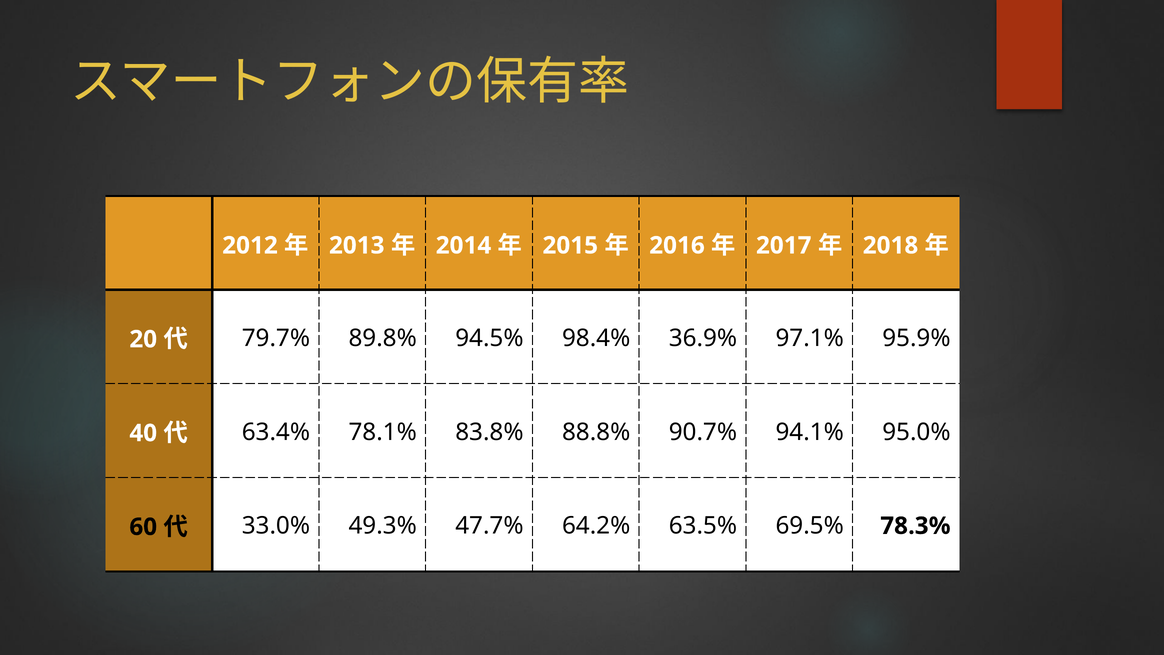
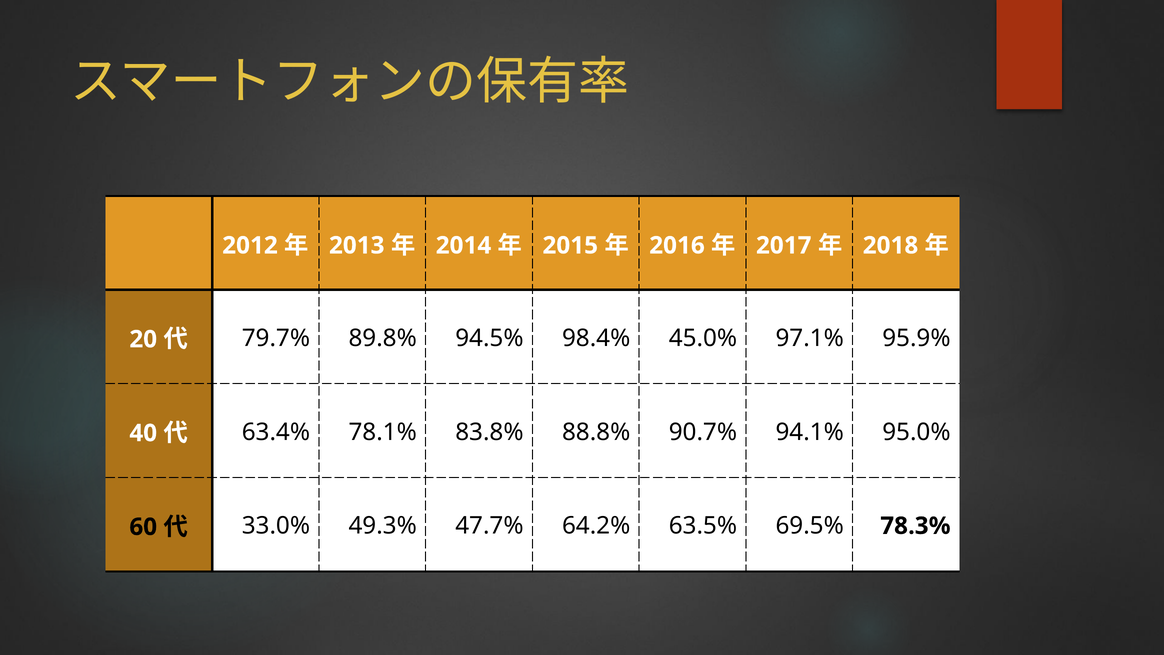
36.9%: 36.9% -> 45.0% (703, 338)
